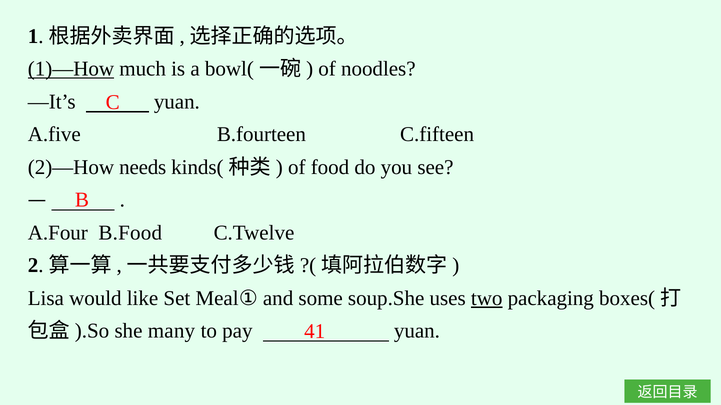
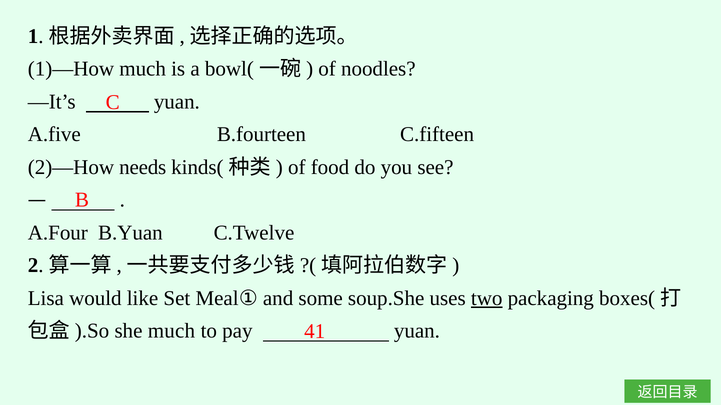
1)—How underline: present -> none (71, 69)
B.Food: B.Food -> B.Yuan (130, 233)
she many: many -> much (171, 331)
